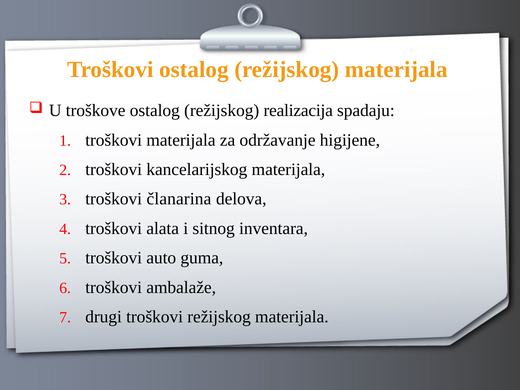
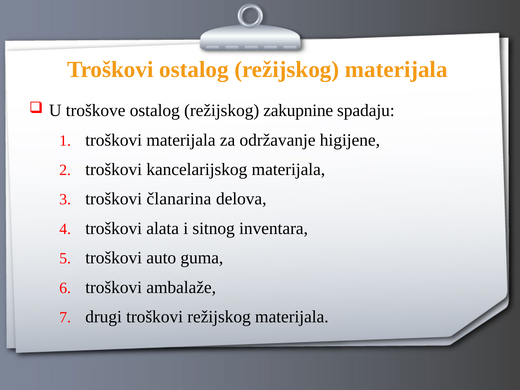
realizacija: realizacija -> zakupnine (298, 111)
